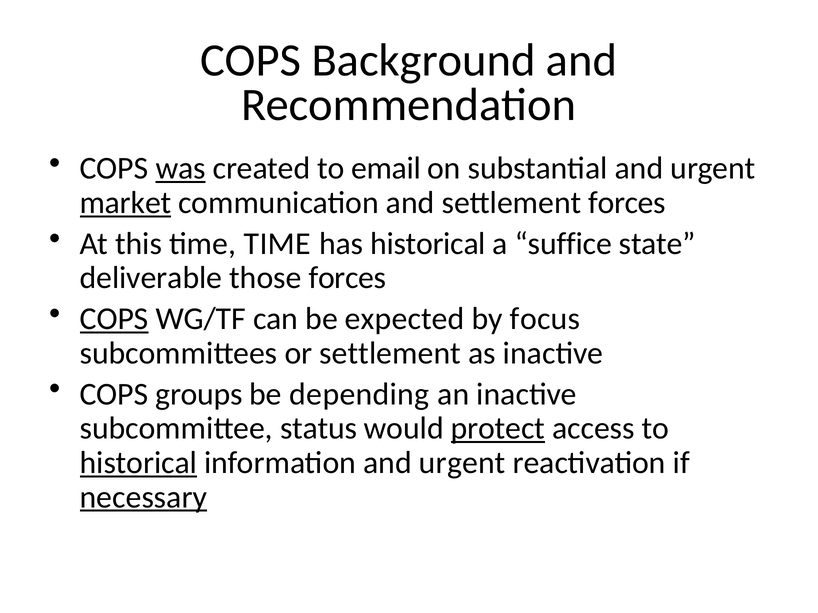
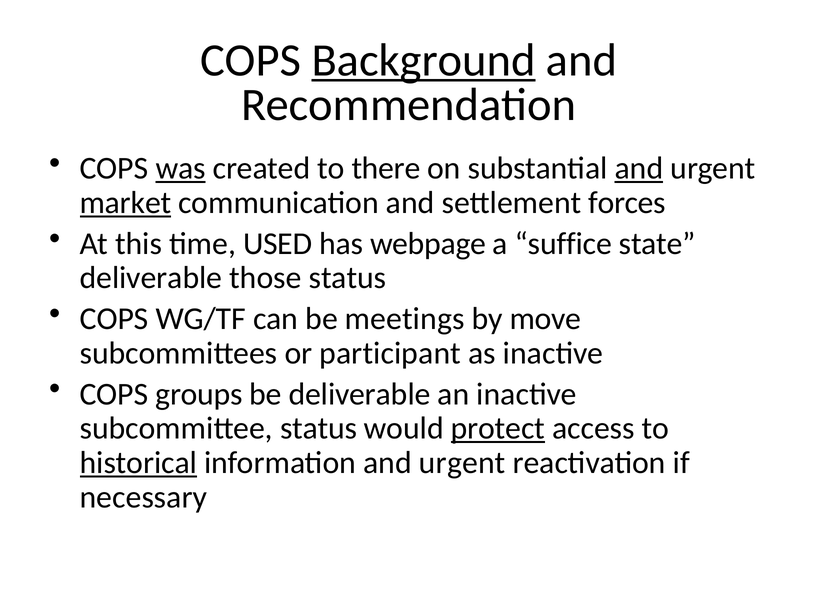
Background underline: none -> present (423, 60)
email: email -> there (386, 169)
and underline: none -> present (639, 169)
time TIME: TIME -> USED (278, 244)
has historical: historical -> webpage (428, 244)
those forces: forces -> status (347, 278)
COPS underline: present -> none (114, 319)
expected: expected -> meetings (405, 319)
focus: focus -> move (545, 319)
or settlement: settlement -> participant (390, 353)
be depending: depending -> deliverable (360, 394)
necessary underline: present -> none (143, 497)
